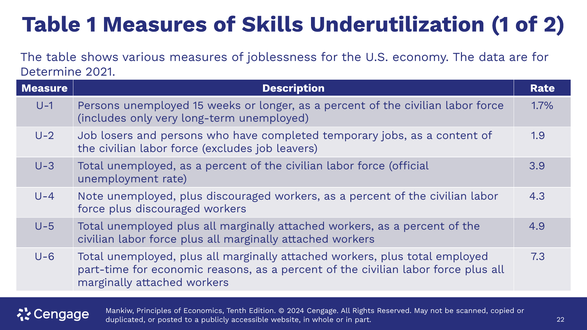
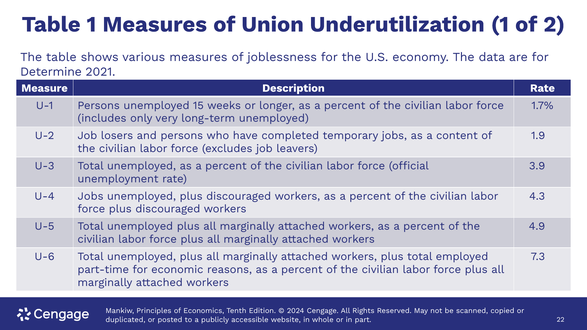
Skills: Skills -> Union (273, 24)
U-4 Note: Note -> Jobs (91, 196)
